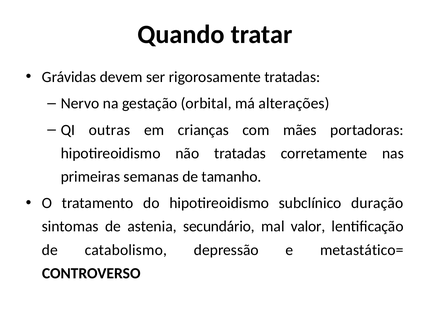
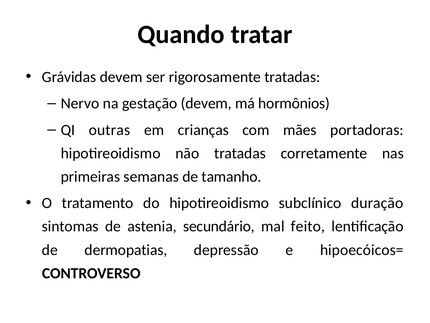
gestação orbital: orbital -> devem (206, 103)
alterações: alterações -> hormônios (294, 103)
valor: valor -> feito (308, 226)
catabolismo: catabolismo -> dermopatias (126, 249)
metastático=: metastático= -> hipoecóicos= (362, 249)
